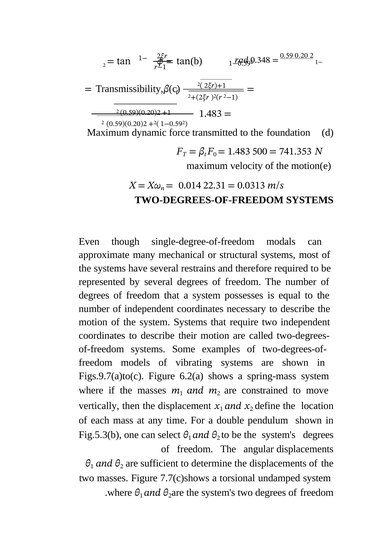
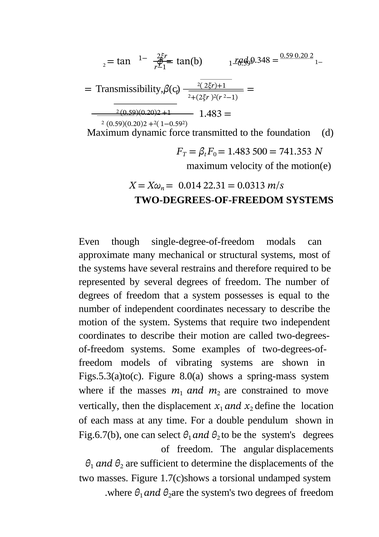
Figs.9.7(a)to(c: Figs.9.7(a)to(c -> Figs.5.3(a)to(c (111, 375)
6.2(a: 6.2(a -> 8.0(a (191, 375)
Fig.5.3(b: Fig.5.3(b -> Fig.6.7(b (100, 434)
7.7(c)shows: 7.7(c)shows -> 1.7(c)shows (185, 477)
